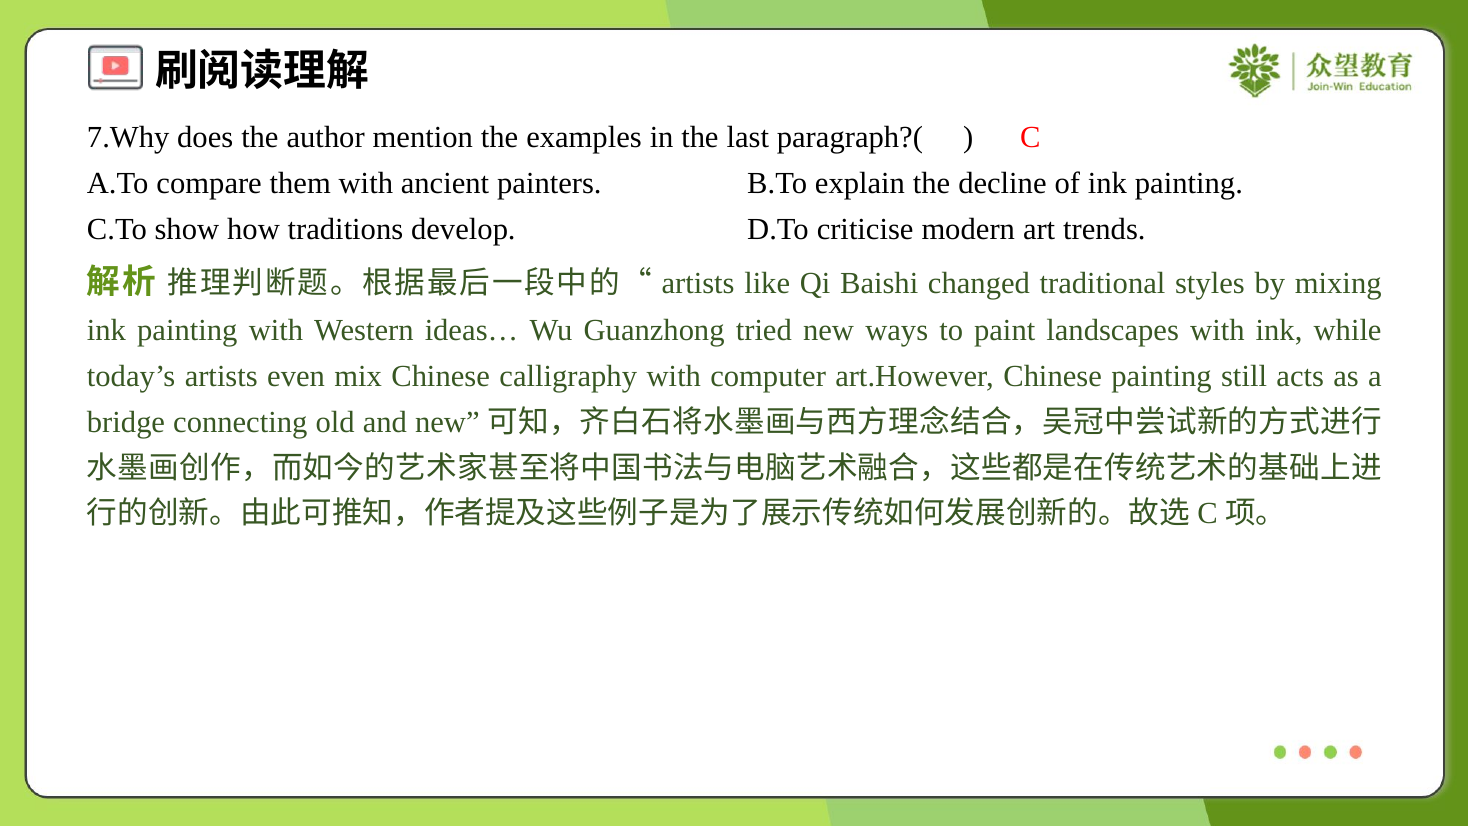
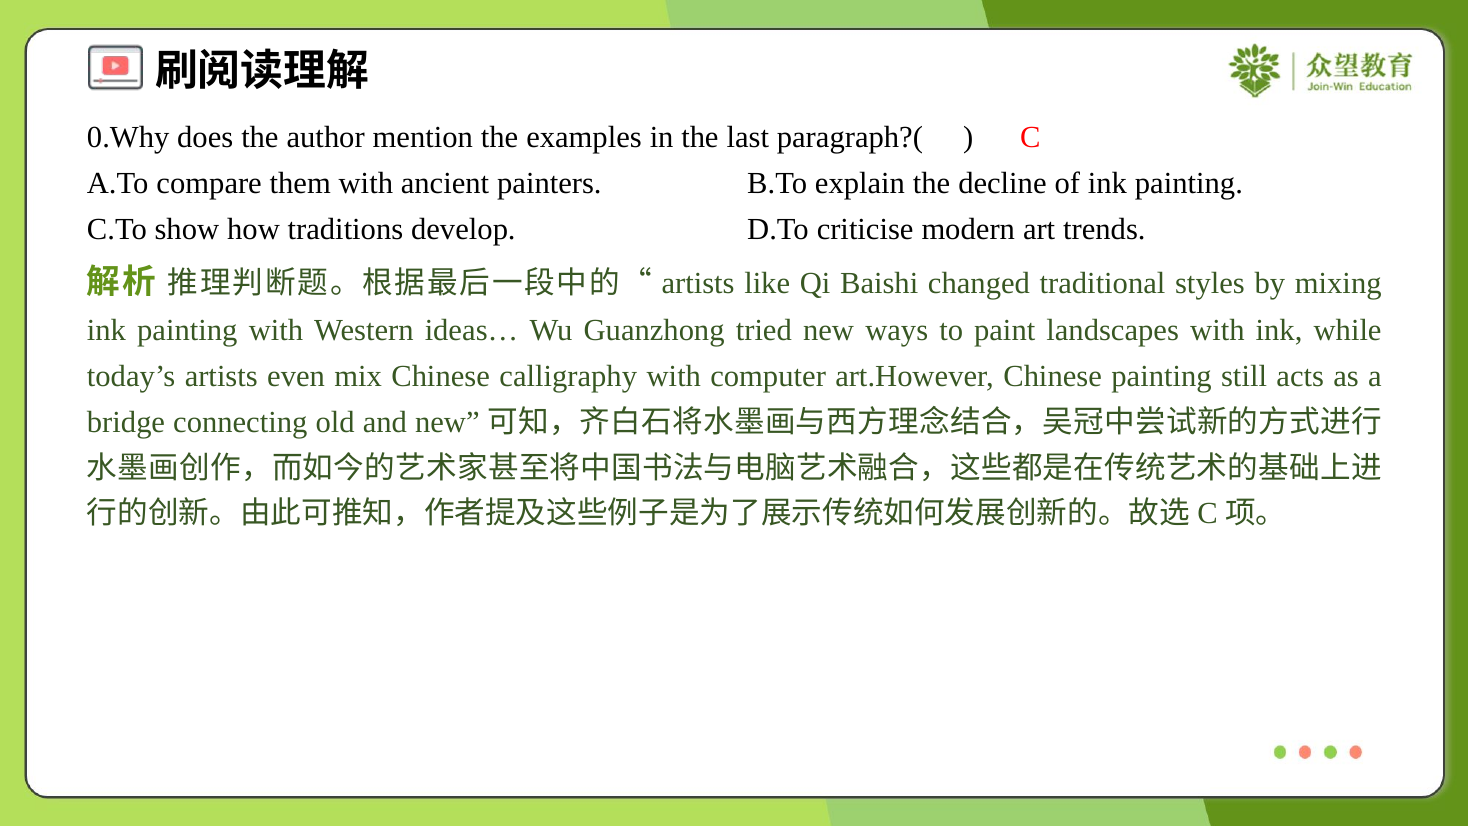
7.Why: 7.Why -> 0.Why (128, 137)
